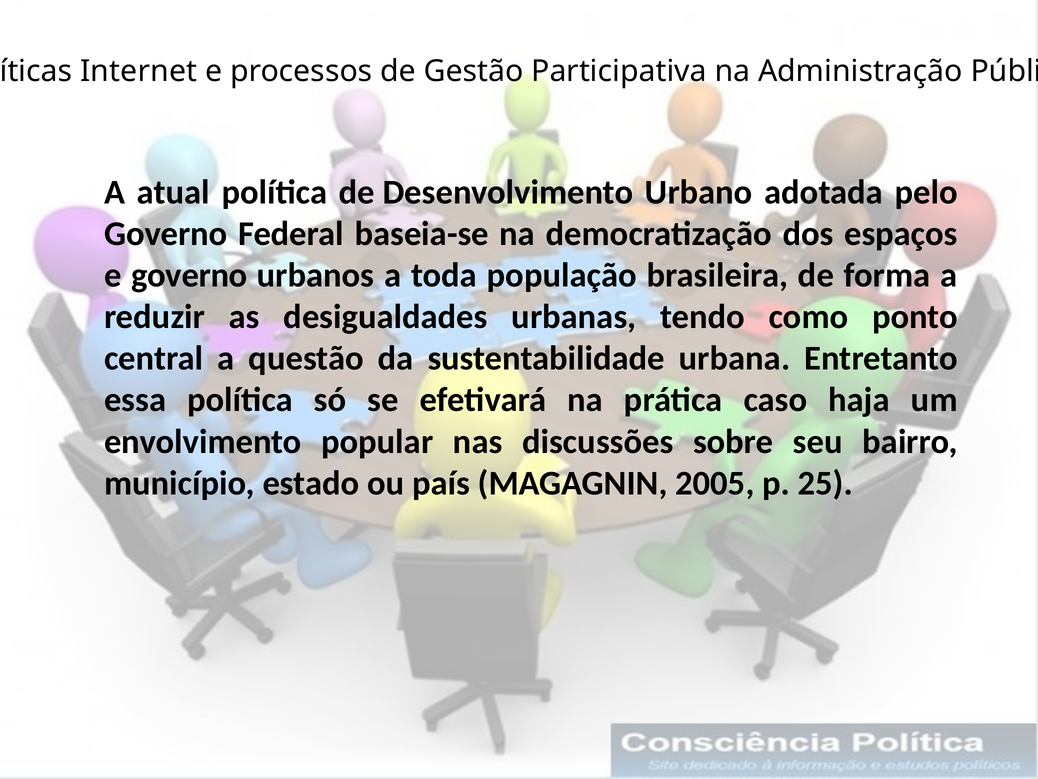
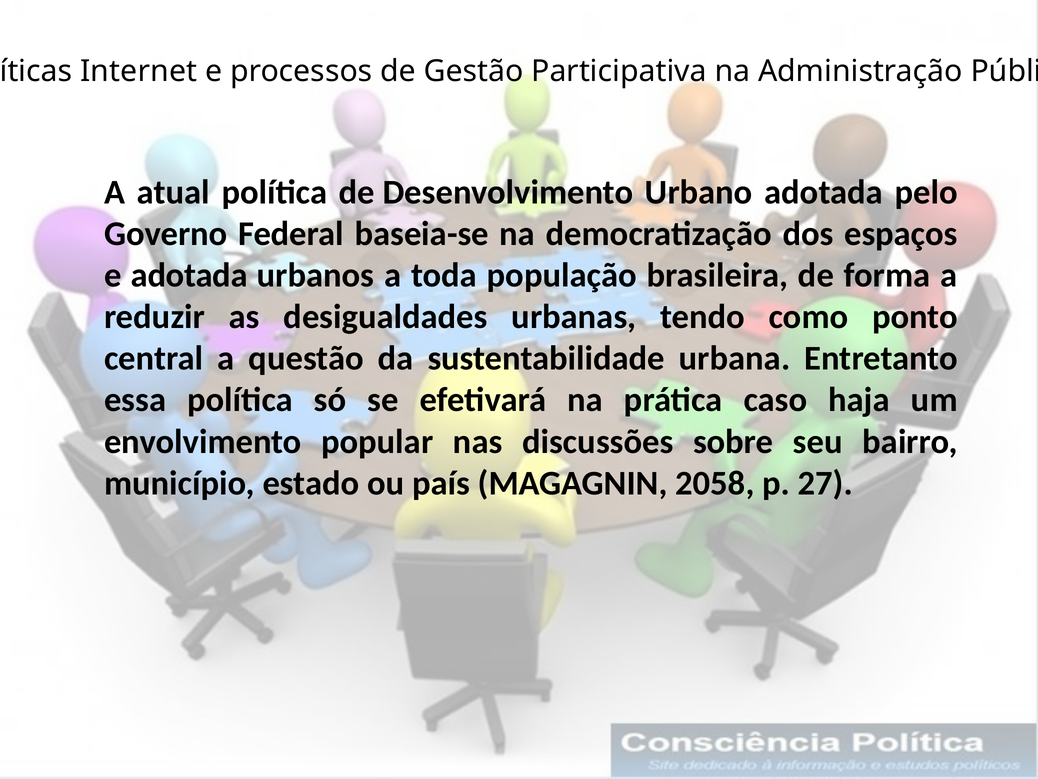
e governo: governo -> adotada (189, 275)
2005: 2005 -> 2058 (715, 483)
25: 25 -> 27 (825, 483)
